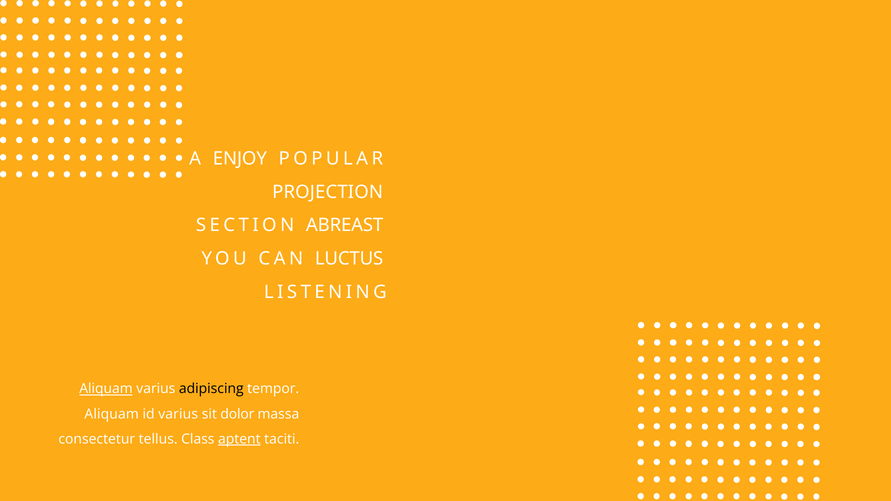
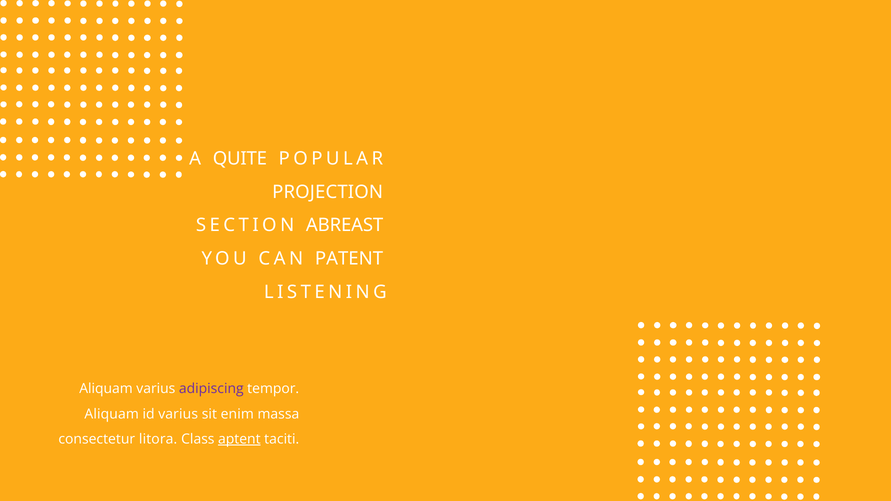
ENJOY: ENJOY -> QUITE (240, 159)
LUCTUS: LUCTUS -> PATENT (349, 259)
Aliquam underline: present -> none (106, 389)
adipiscing colour: black -> purple (211, 389)
dolor: dolor -> enim (237, 414)
tellus: tellus -> litora (158, 439)
